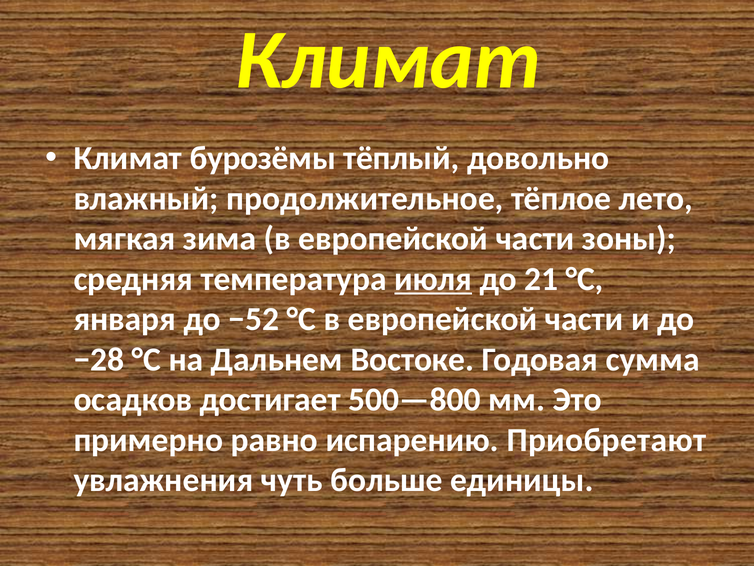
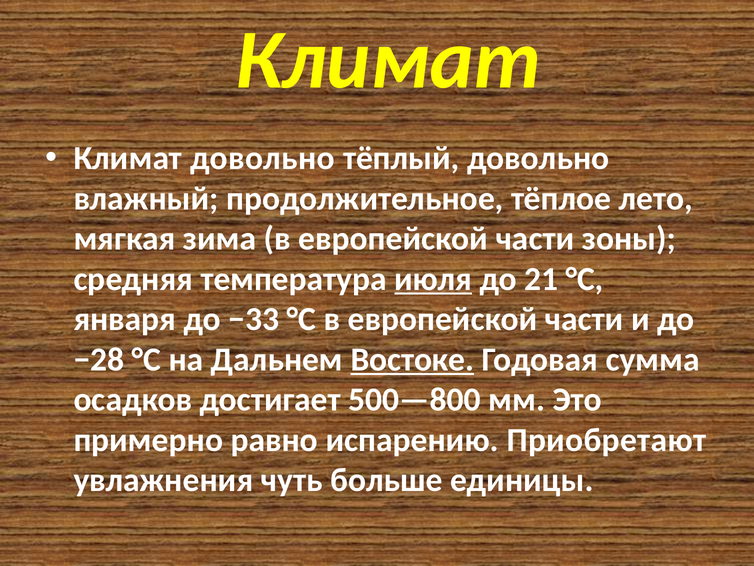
Климат бурозёмы: бурозёмы -> довольно (262, 158)
−52: −52 -> −33 (254, 319)
Востоке underline: none -> present (412, 359)
